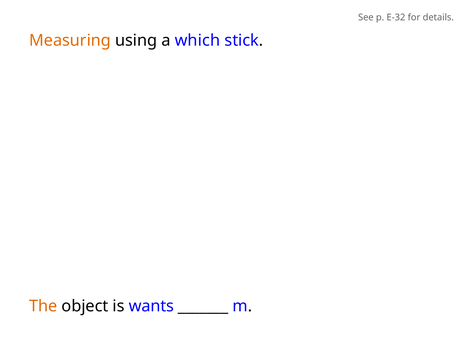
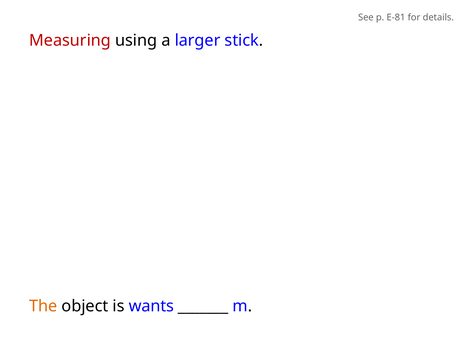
E-32: E-32 -> E-81 (396, 18)
Measuring colour: orange -> red (70, 40)
which: which -> larger (198, 40)
